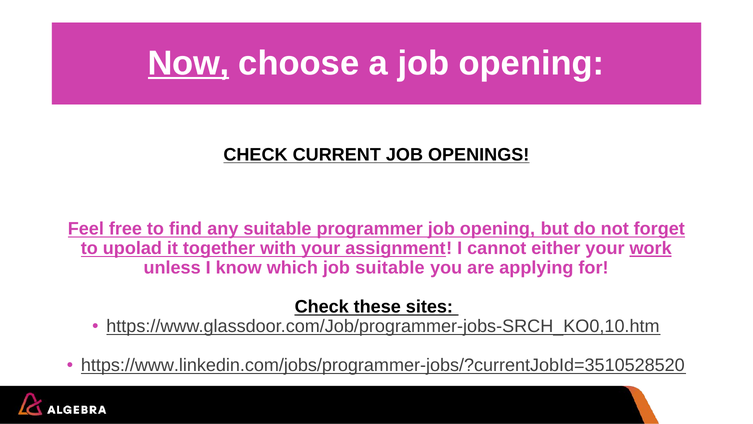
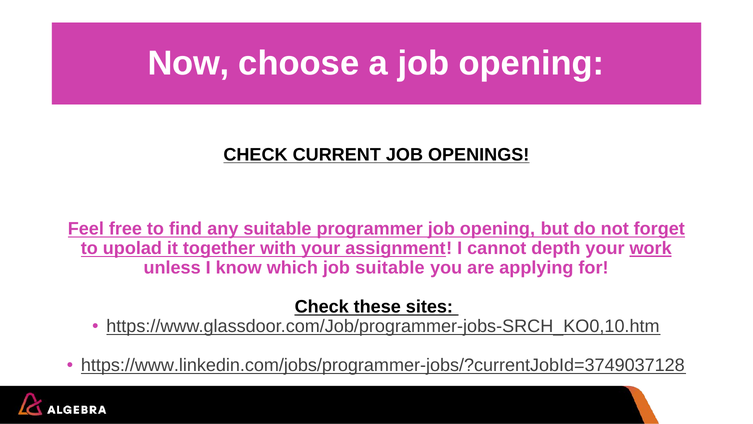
Now underline: present -> none (189, 63)
either: either -> depth (556, 248)
https://www.linkedin.com/jobs/programmer-jobs/?currentJobId=3510528520: https://www.linkedin.com/jobs/programmer-jobs/?currentJobId=3510528520 -> https://www.linkedin.com/jobs/programmer-jobs/?currentJobId=3749037128 (383, 365)
